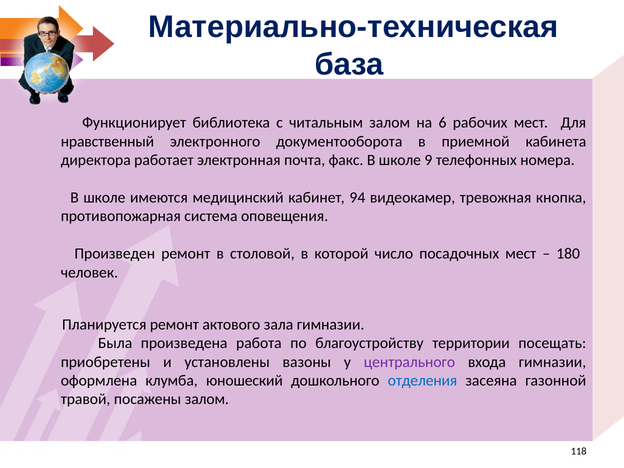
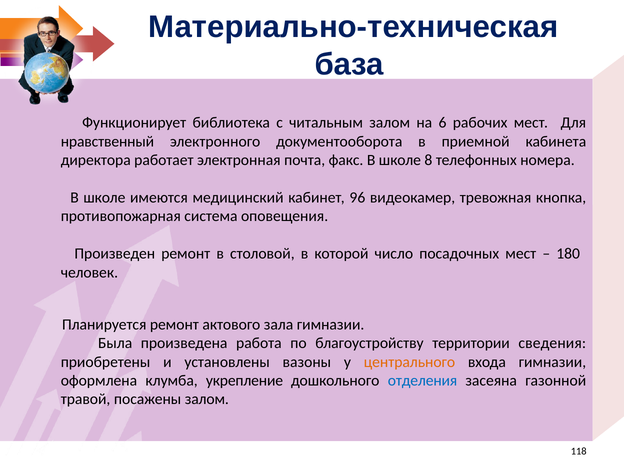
9: 9 -> 8 (428, 160)
94: 94 -> 96 (357, 198)
посещать: посещать -> сведения (552, 343)
центрального colour: purple -> orange (409, 362)
юношеский: юношеский -> укрепление (244, 381)
